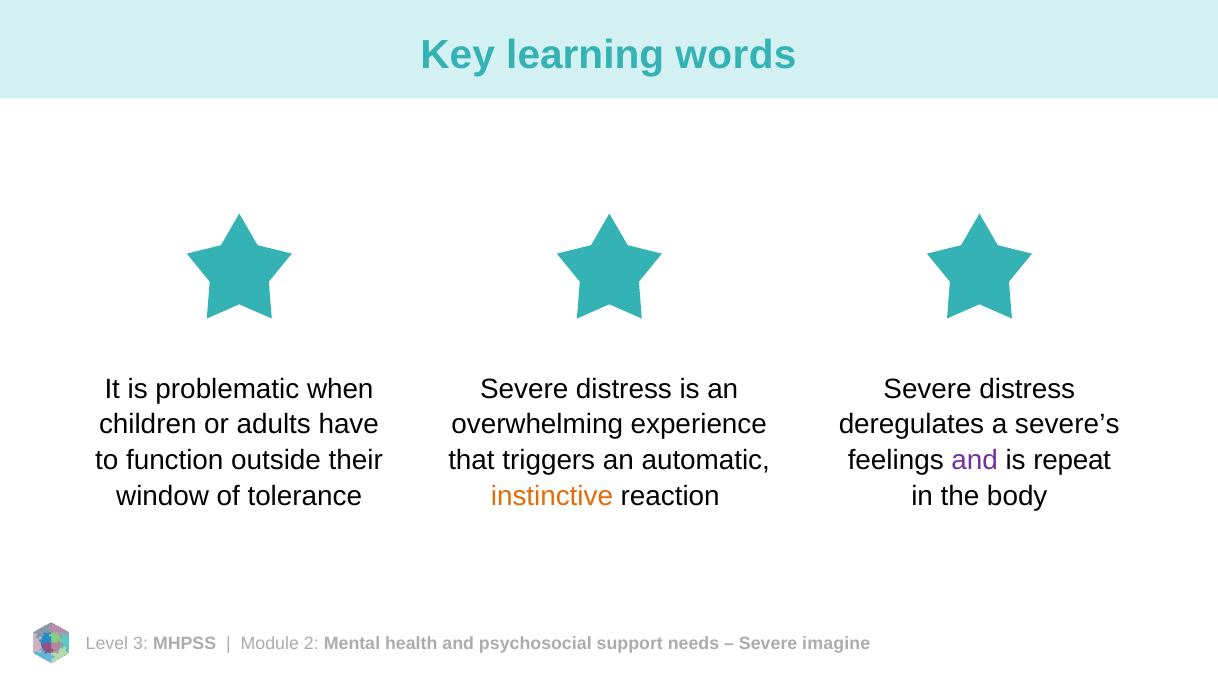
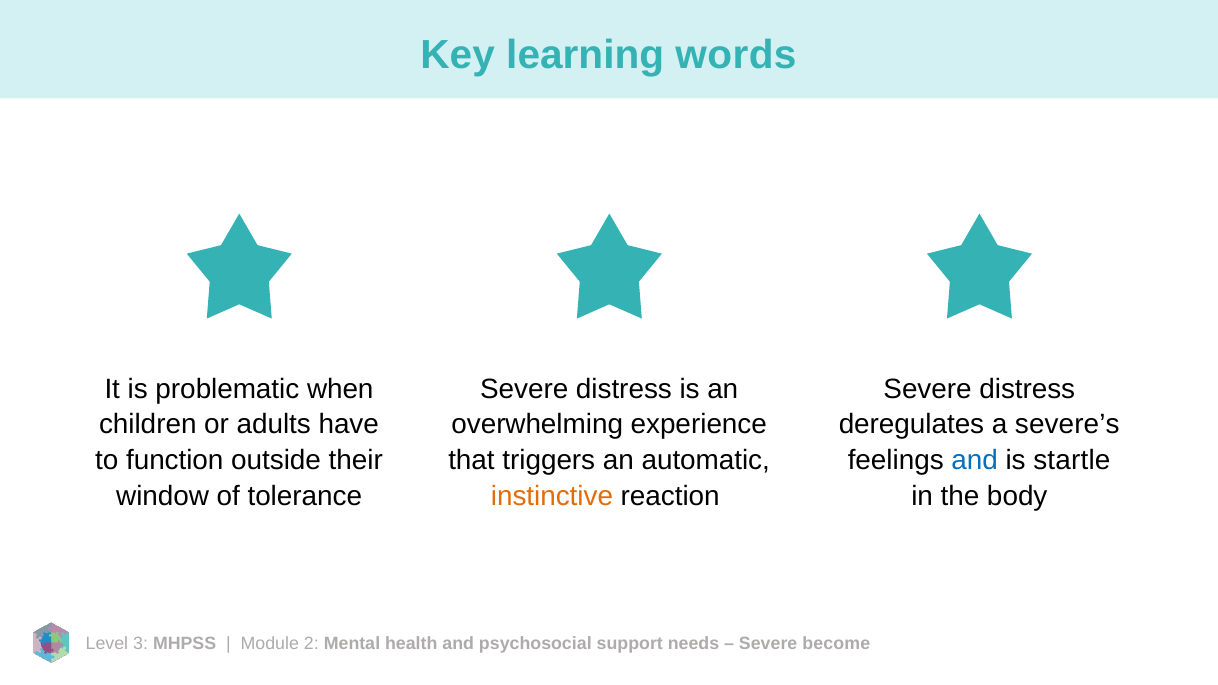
and colour: purple -> blue (975, 461)
repeat: repeat -> startle (1072, 461)
imagine: imagine -> become (836, 644)
